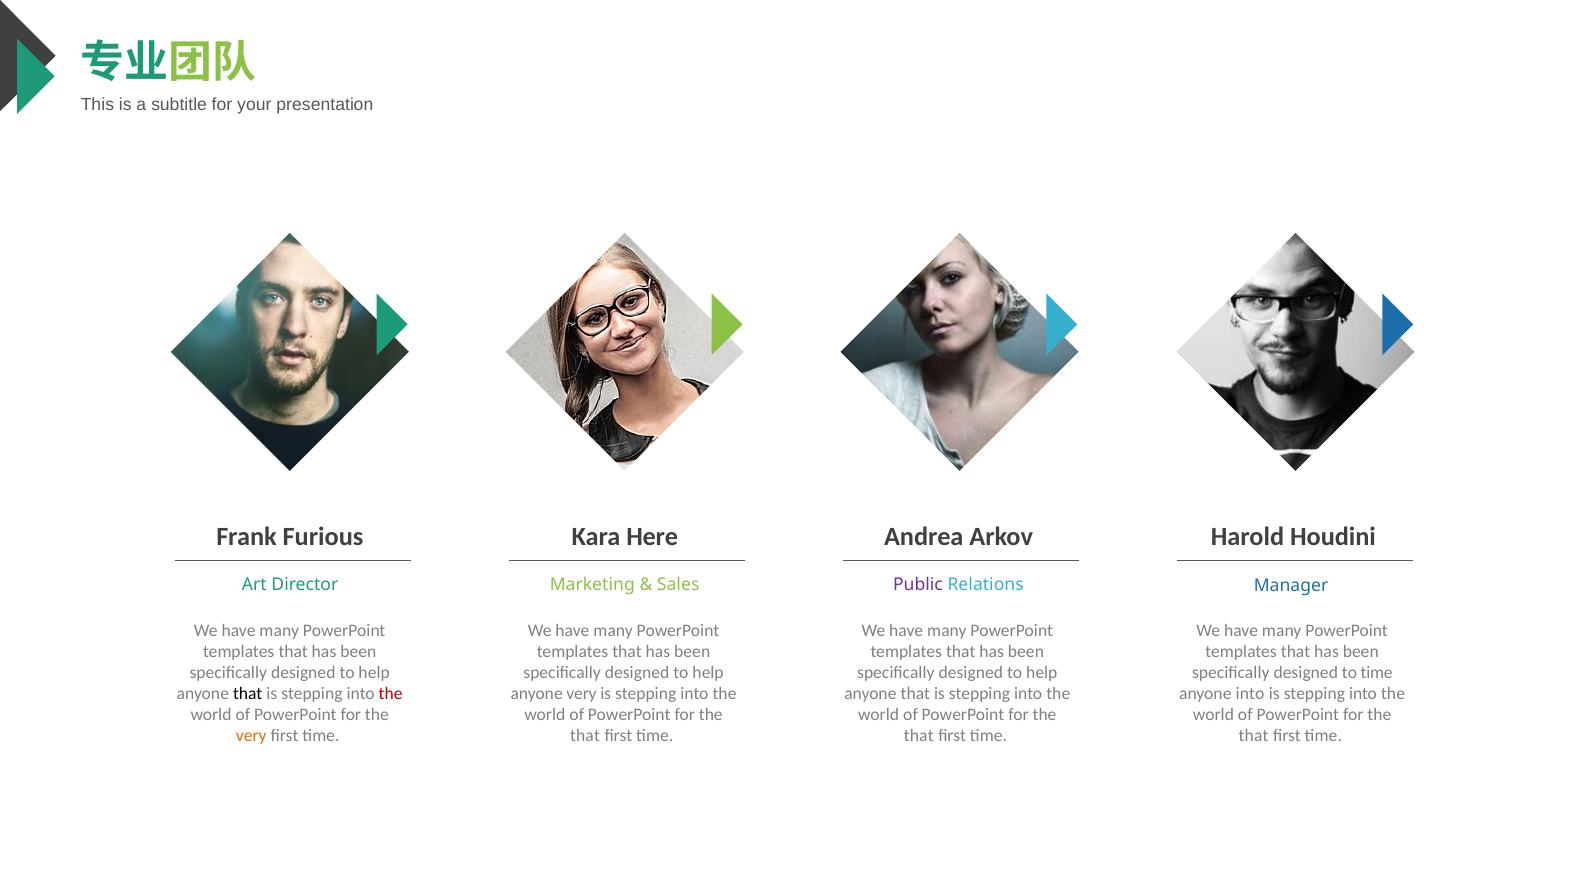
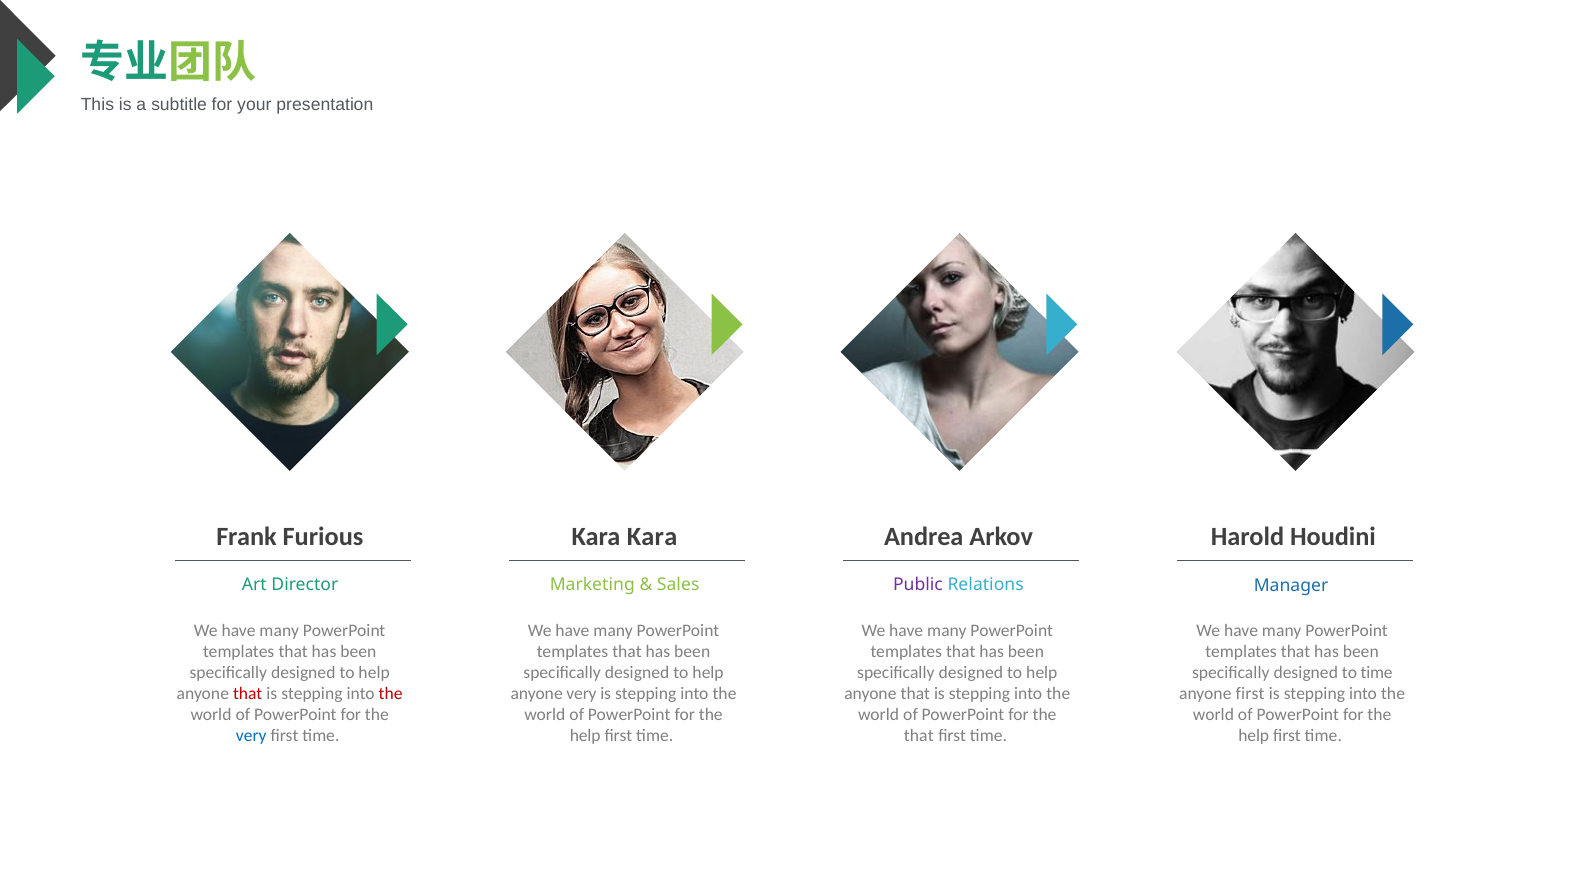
Kara Here: Here -> Kara (652, 537)
that colour: black -> red (248, 694)
anyone into: into -> first (1250, 694)
very colour: orange -> blue (251, 736)
that: that -> help (585, 736)
that: that -> help (1254, 736)
